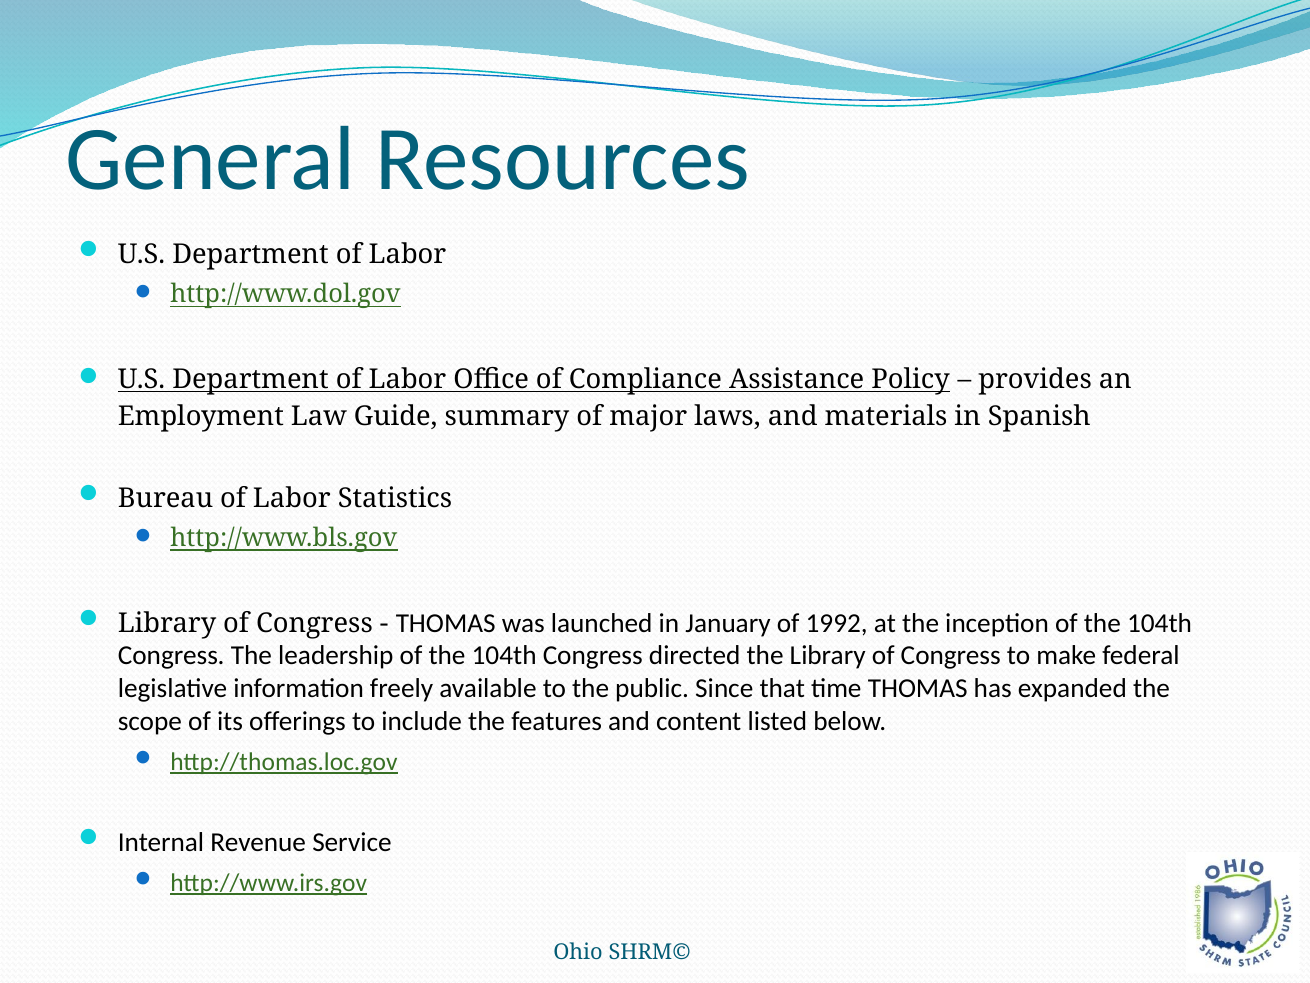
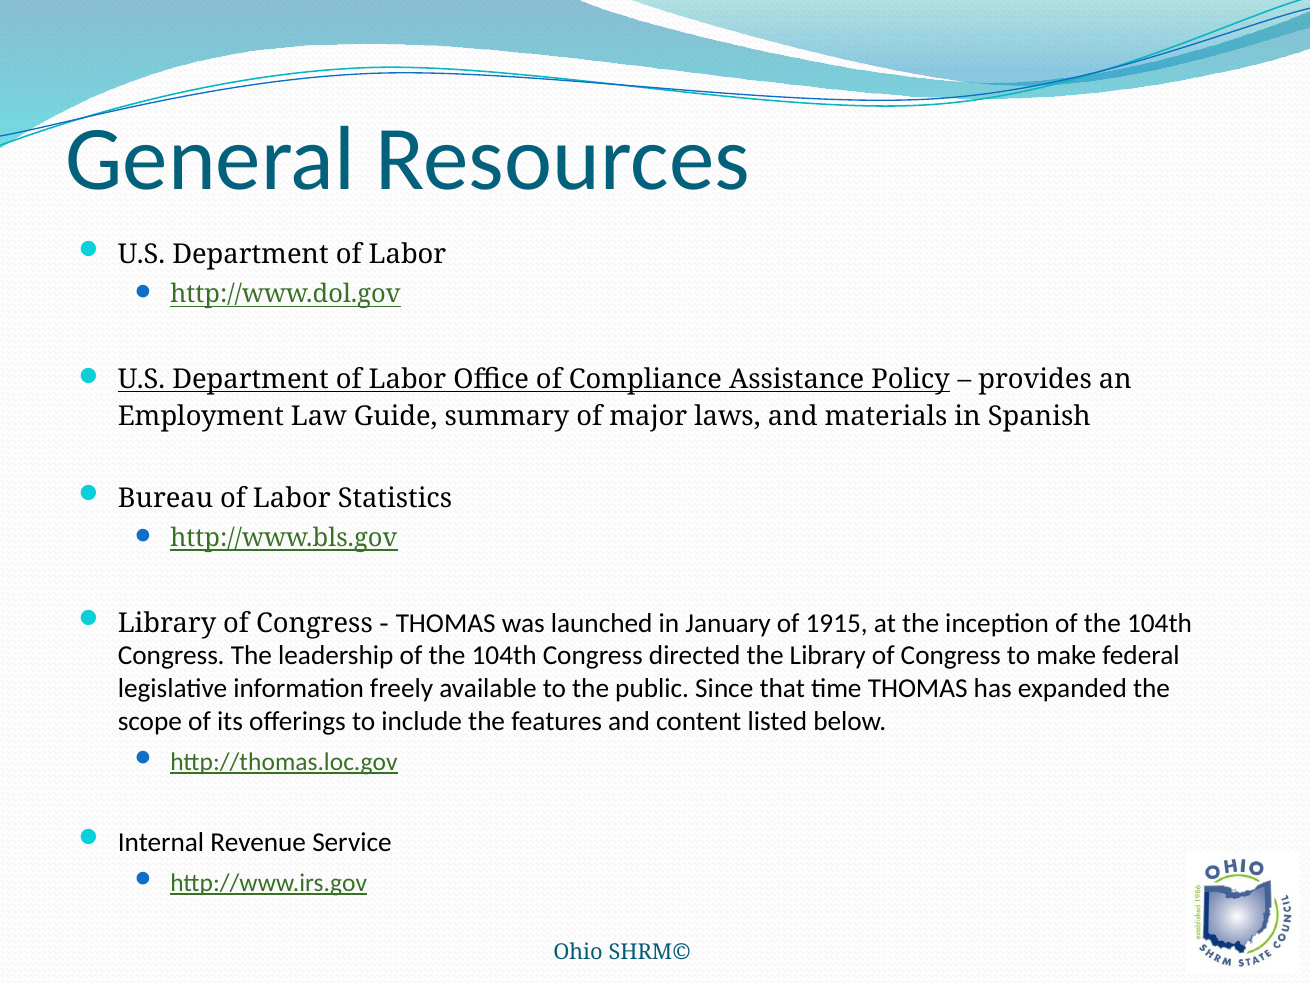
1992: 1992 -> 1915 (837, 623)
